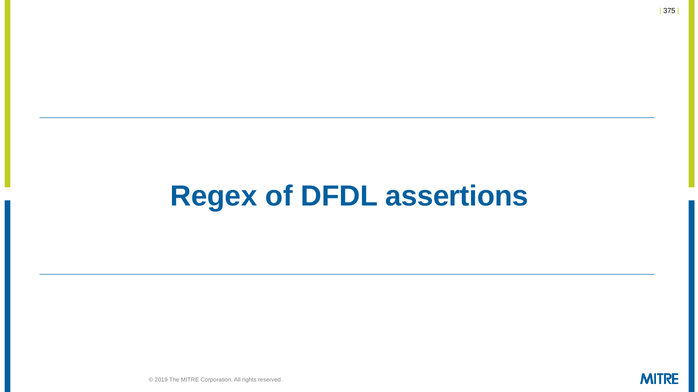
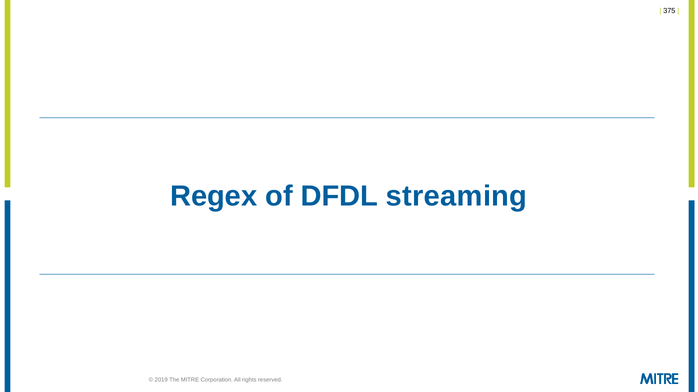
assertions: assertions -> streaming (457, 197)
